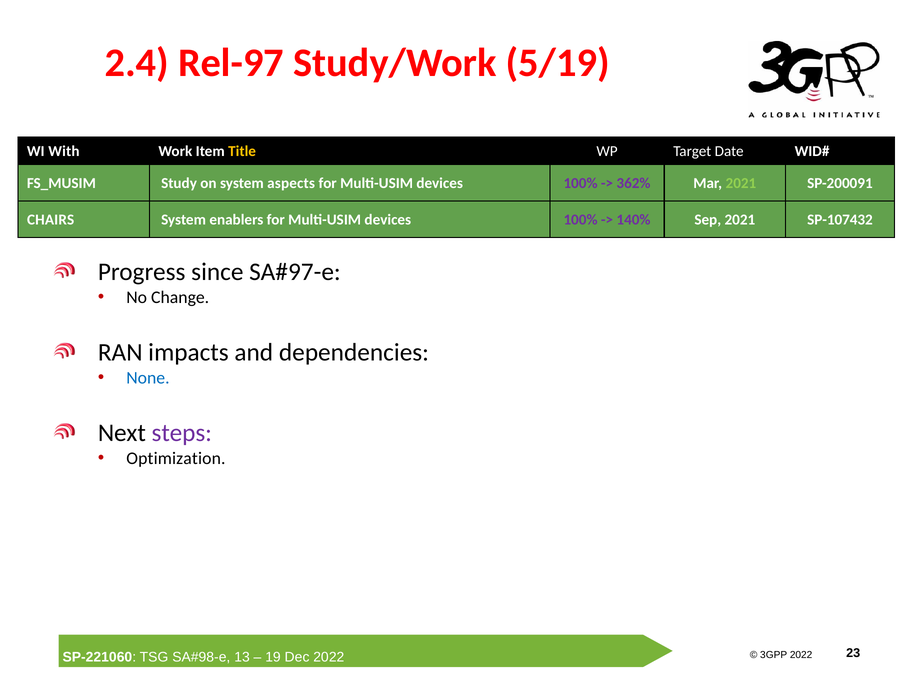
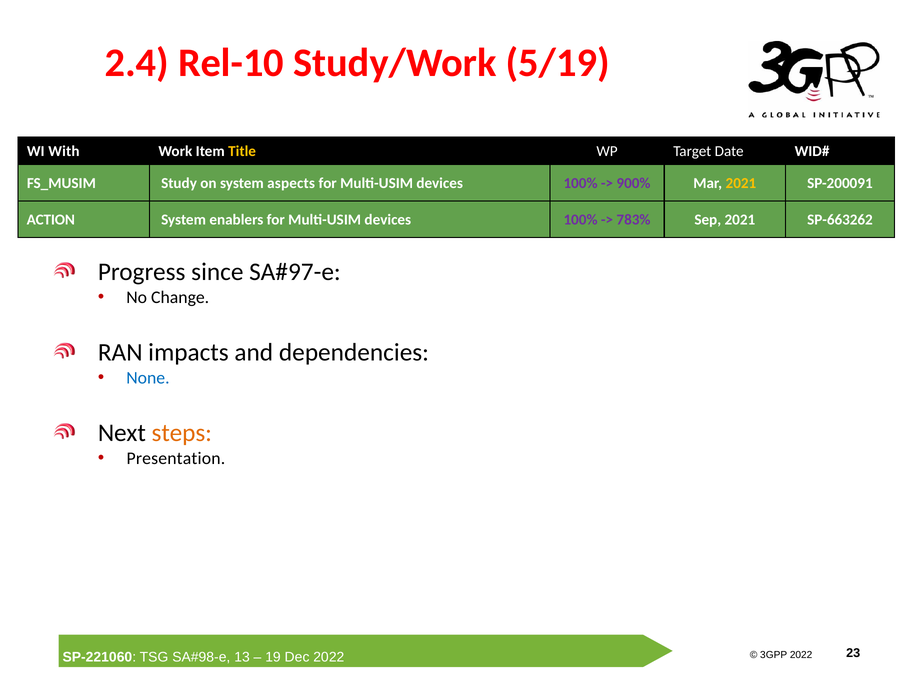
Rel-97: Rel-97 -> Rel-10 (231, 63)
362%: 362% -> 900% (633, 183)
2021 colour: light green -> yellow (741, 183)
CHAIRS: CHAIRS -> ACTION (51, 219)
140%: 140% -> 783% (633, 219)
SP-107432: SP-107432 -> SP-663262 (840, 219)
steps colour: purple -> orange (182, 433)
Optimization: Optimization -> Presentation (176, 458)
